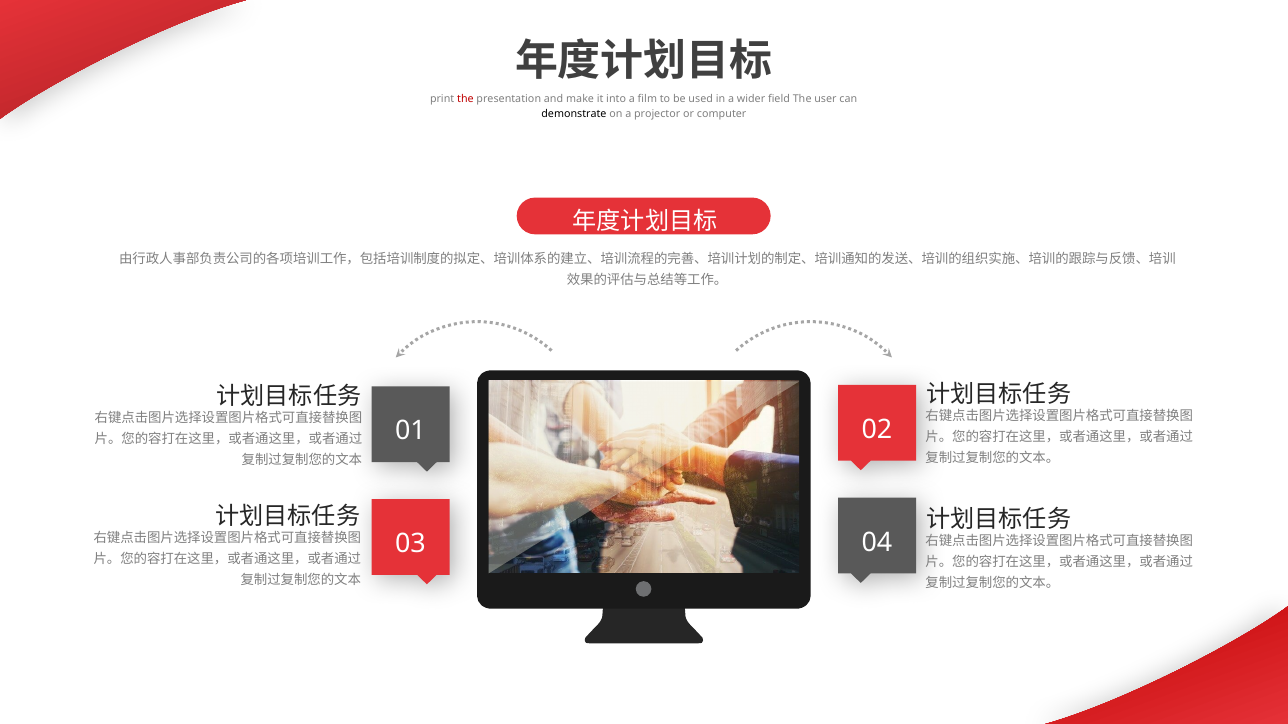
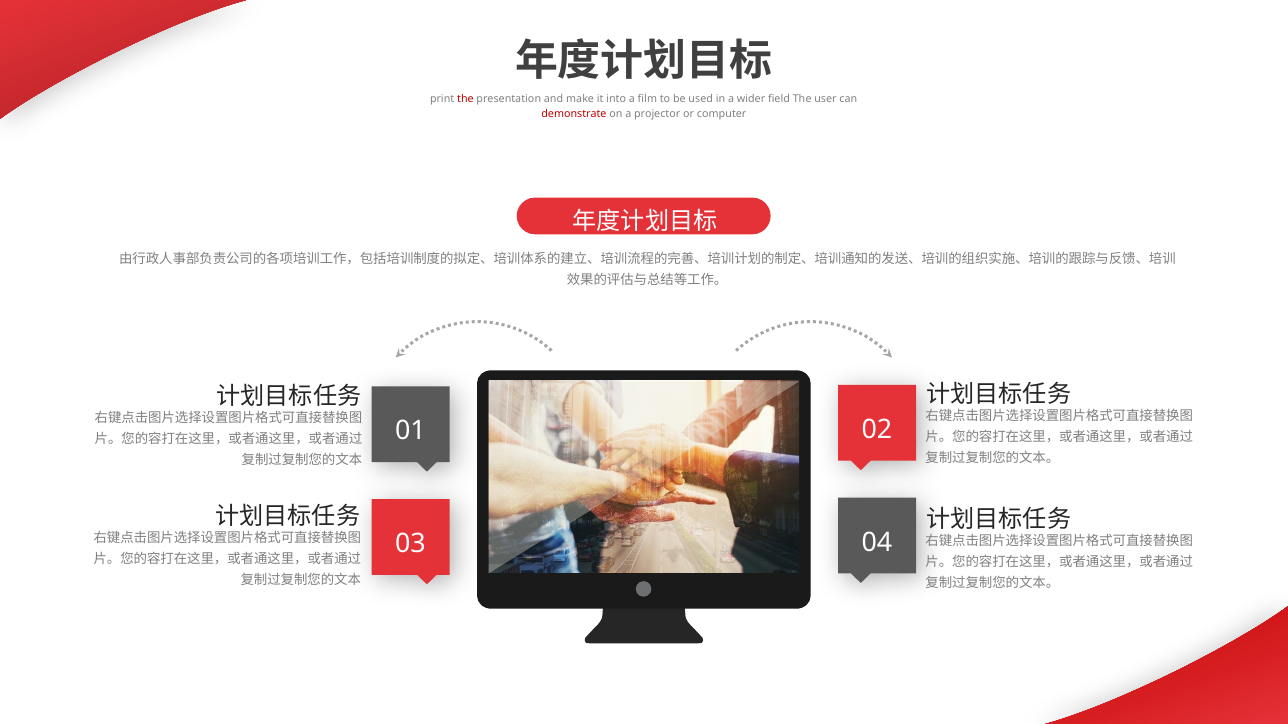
demonstrate colour: black -> red (574, 114)
